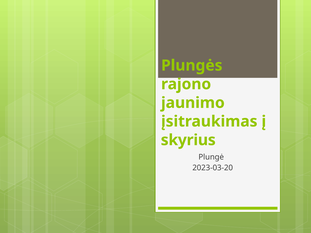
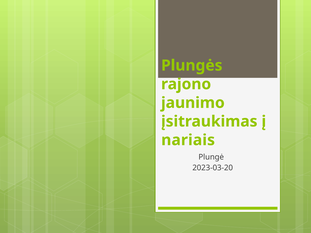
skyrius: skyrius -> nariais (188, 140)
